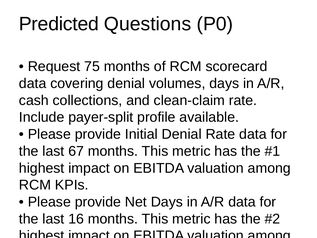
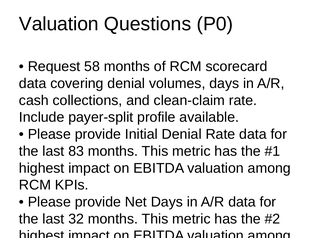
Predicted: Predicted -> Valuation (59, 24)
75: 75 -> 58 (92, 66)
67: 67 -> 83 (76, 151)
16: 16 -> 32 (76, 219)
